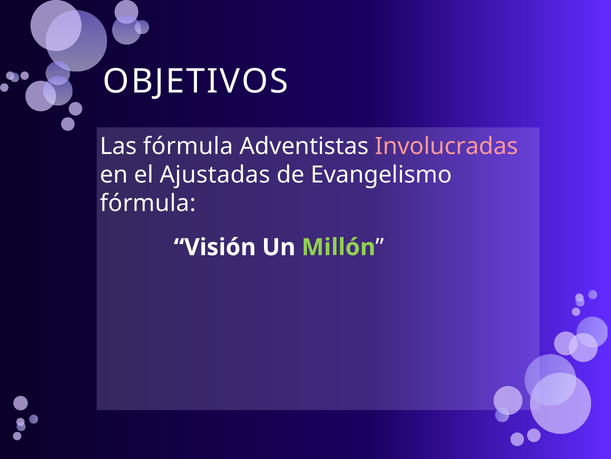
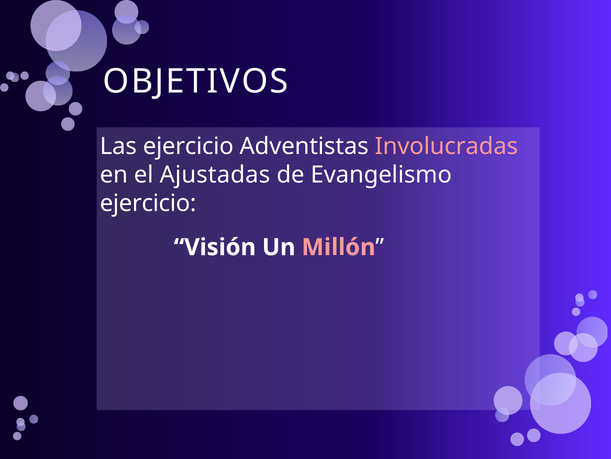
Las fórmula: fórmula -> ejercicio (188, 146)
fórmula: fórmula -> ejercicio (148, 203)
Millón colour: light green -> pink (339, 247)
